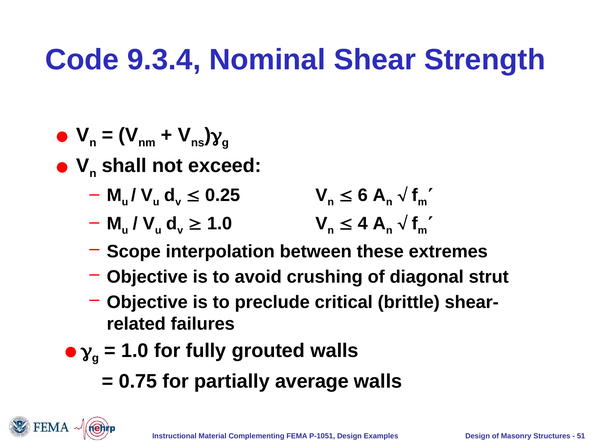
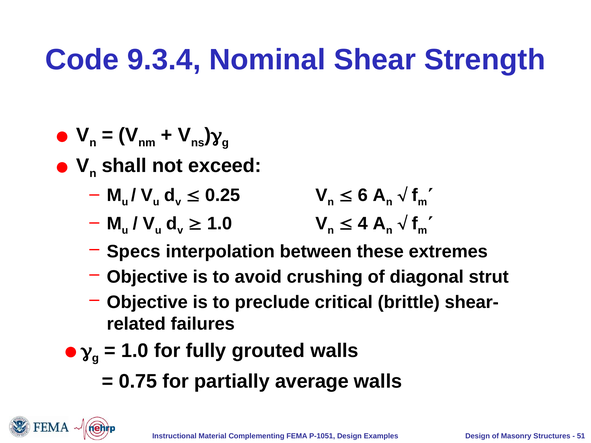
Scope: Scope -> Specs (134, 252)
